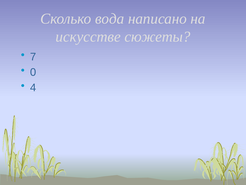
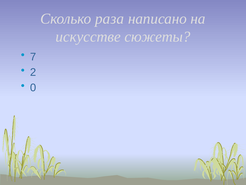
вода: вода -> раза (110, 19)
0: 0 -> 2 (33, 72)
4: 4 -> 0 (33, 87)
